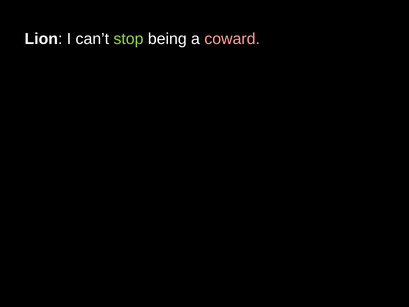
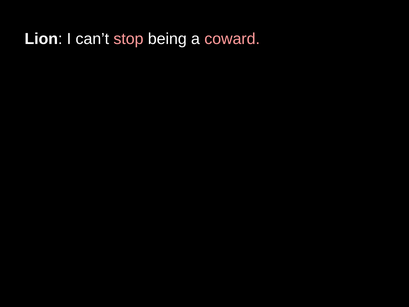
stop colour: light green -> pink (128, 39)
